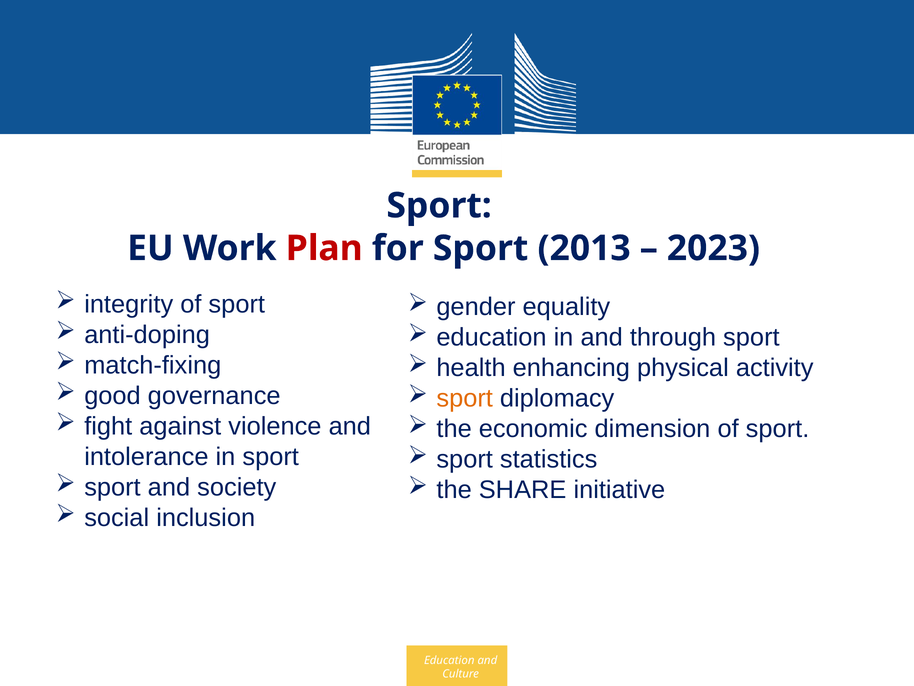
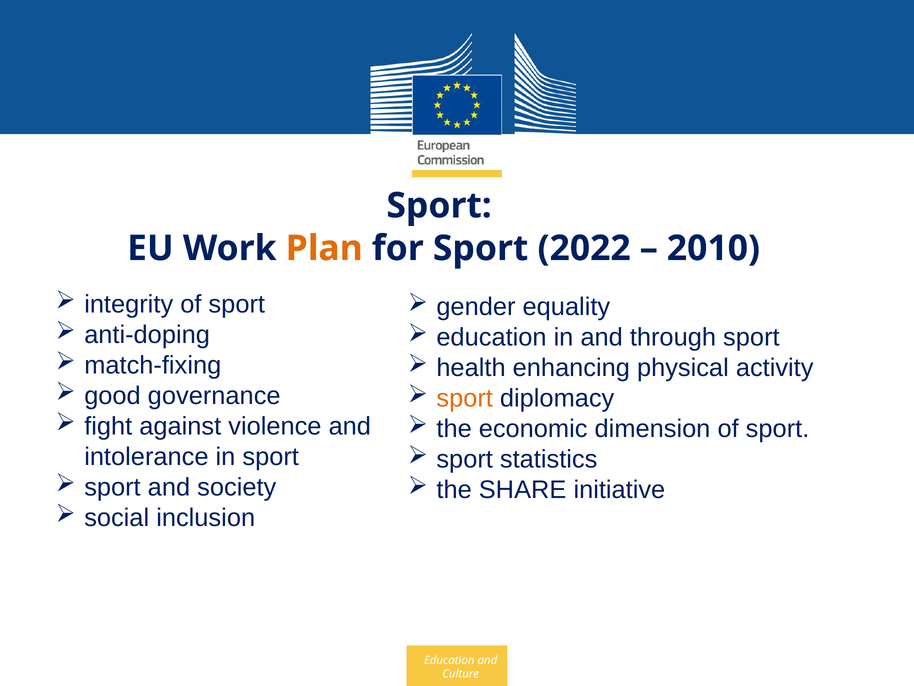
Plan colour: red -> orange (324, 248)
2013: 2013 -> 2022 (584, 248)
2023: 2023 -> 2010 (713, 248)
